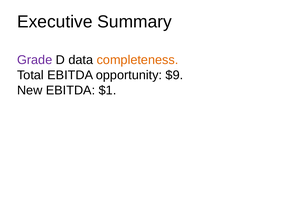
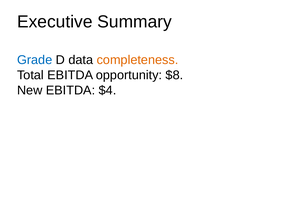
Grade colour: purple -> blue (35, 60)
$9: $9 -> $8 (174, 75)
$1: $1 -> $4 (108, 90)
